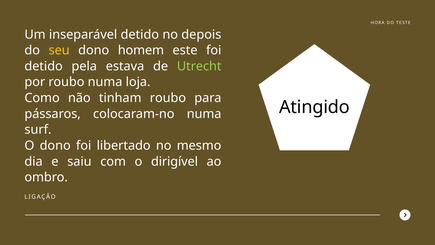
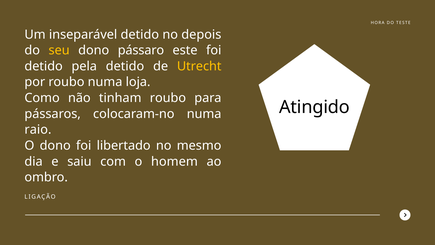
homem: homem -> pássaro (141, 50)
pela estava: estava -> detido (125, 66)
Utrecht colour: light green -> yellow (199, 66)
surf: surf -> raio (38, 130)
dirigível: dirigível -> homem (174, 161)
